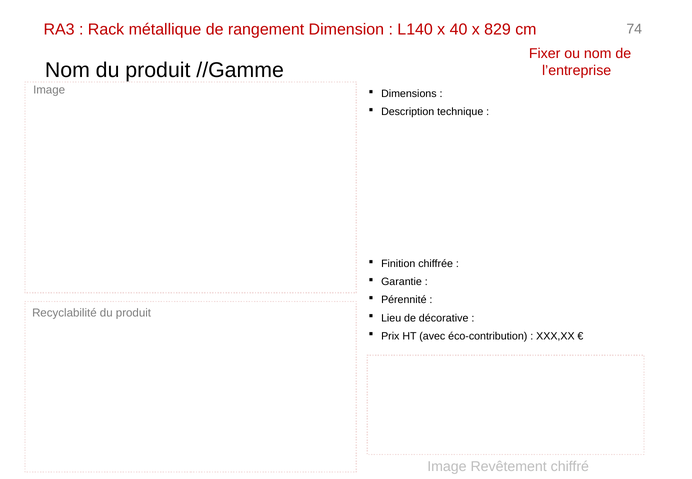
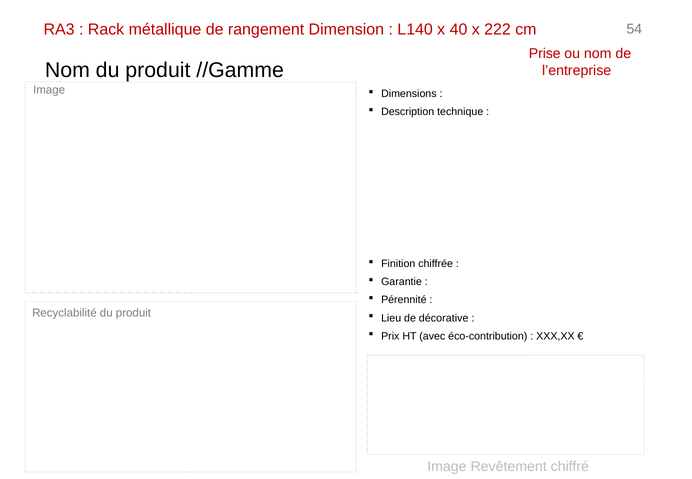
829: 829 -> 222 (498, 29)
74: 74 -> 54 (634, 29)
Fixer: Fixer -> Prise (545, 54)
